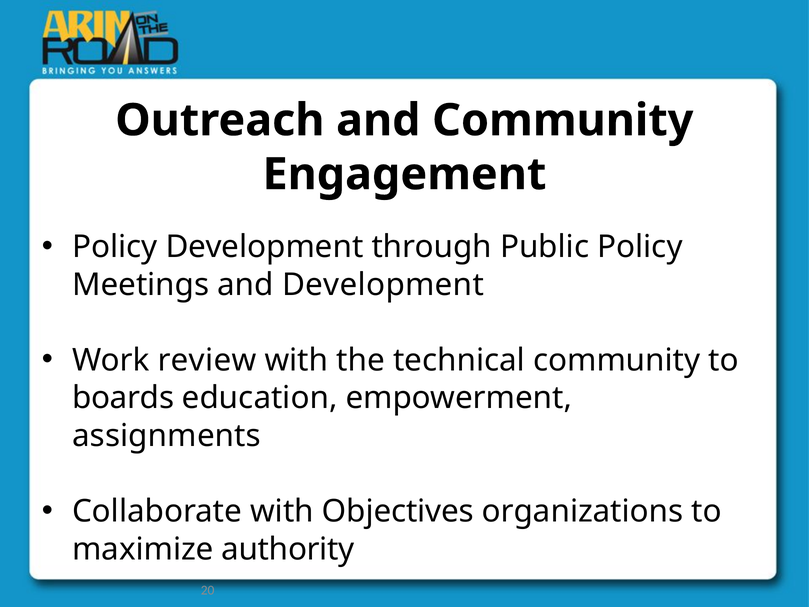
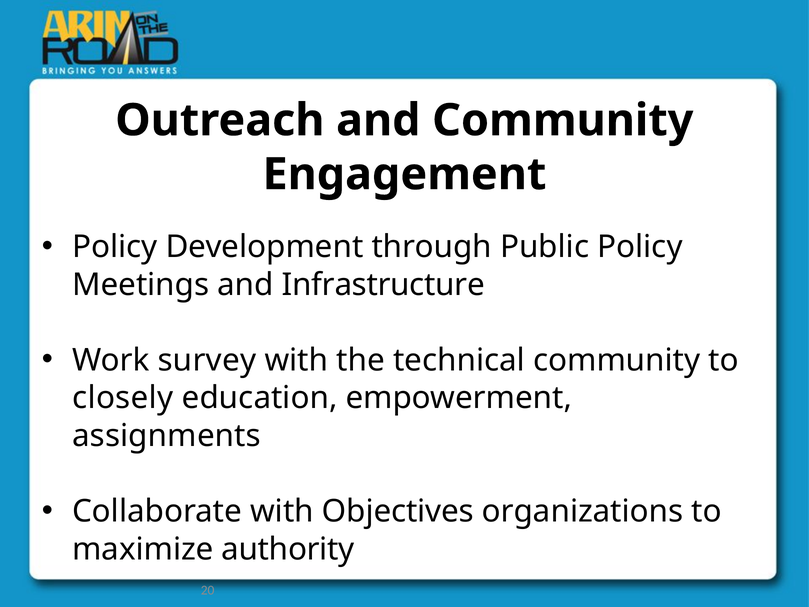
and Development: Development -> Infrastructure (383, 285)
review: review -> survey (207, 360)
boards: boards -> closely (123, 398)
